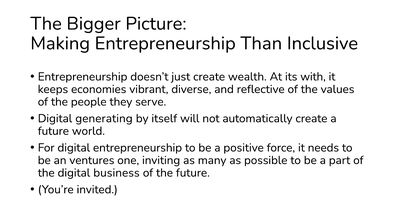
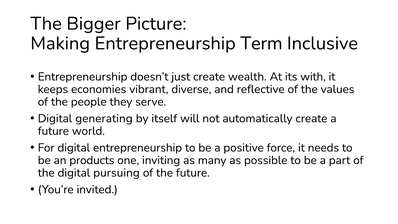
Than: Than -> Term (261, 43)
ventures: ventures -> products (92, 160)
business: business -> pursuing (116, 173)
